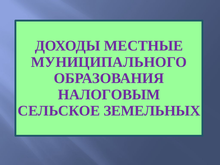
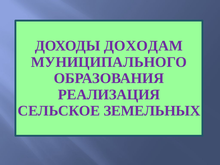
МЕСТНЫЕ: МЕСТНЫЕ -> ДОХОДАМ (143, 46)
НАЛОГОВЫМ: НАЛОГОВЫМ -> РЕАЛИЗАЦИЯ (109, 95)
